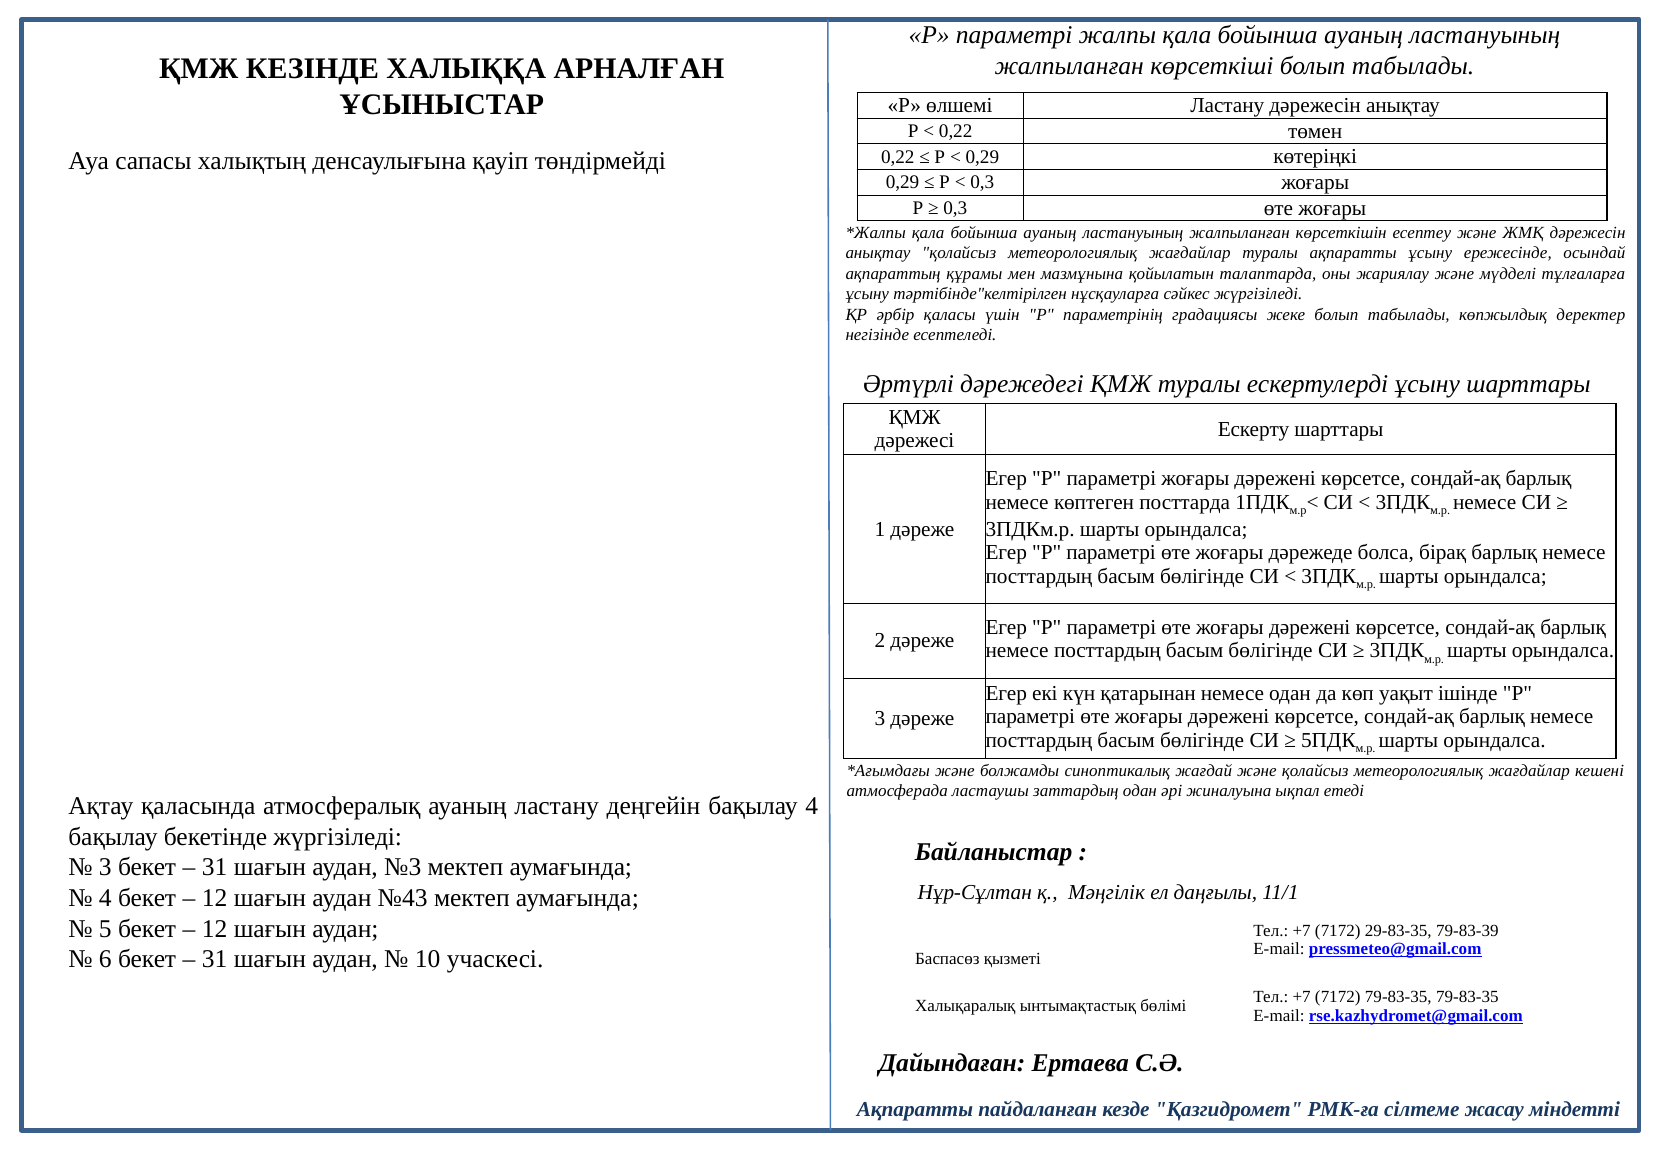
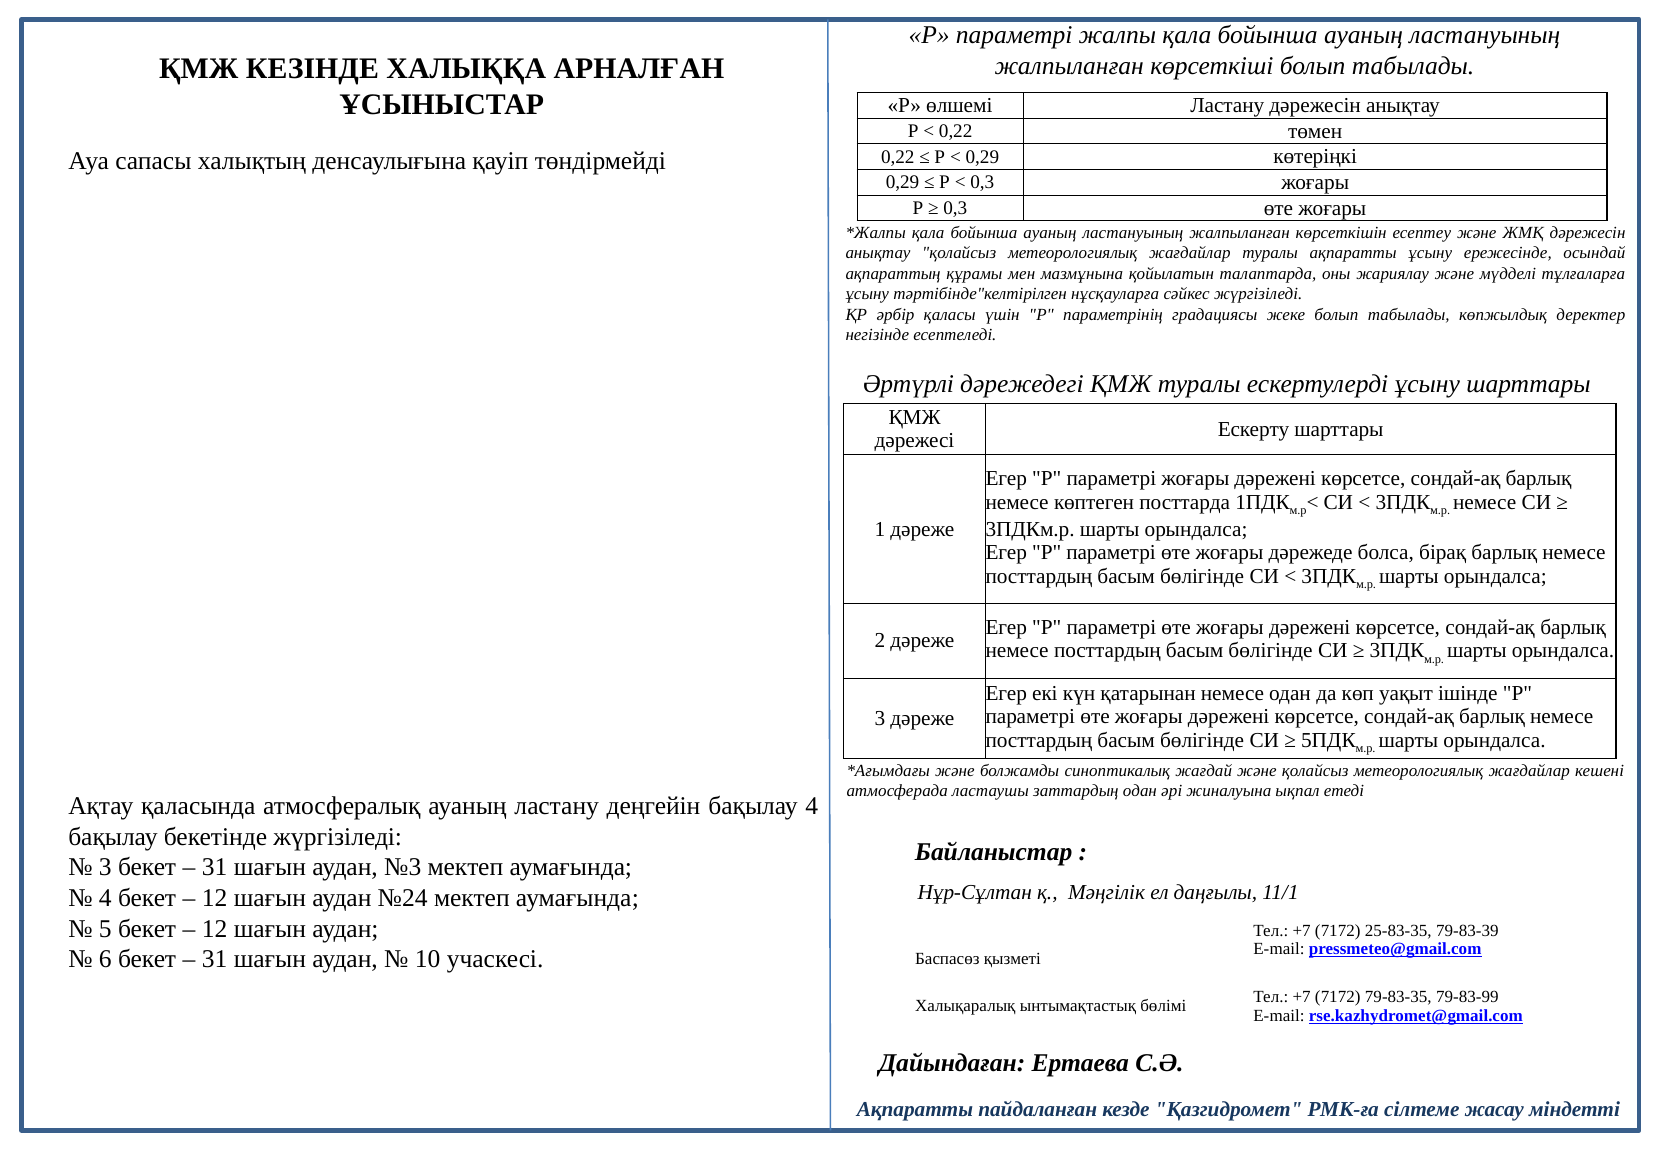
№43: №43 -> №24 (403, 898)
29-83-35: 29-83-35 -> 25-83-35 (1398, 930)
79-83-35 79-83-35: 79-83-35 -> 79-83-99 (1467, 997)
